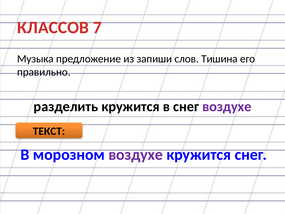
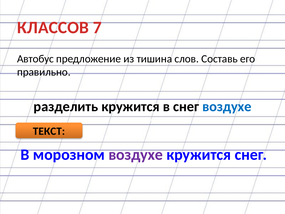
Музыка: Музыка -> Автобус (35, 59)
запиши: запиши -> тишина (154, 59)
Тишина: Тишина -> Составь (220, 59)
воздухе colour: purple -> blue (227, 106)
